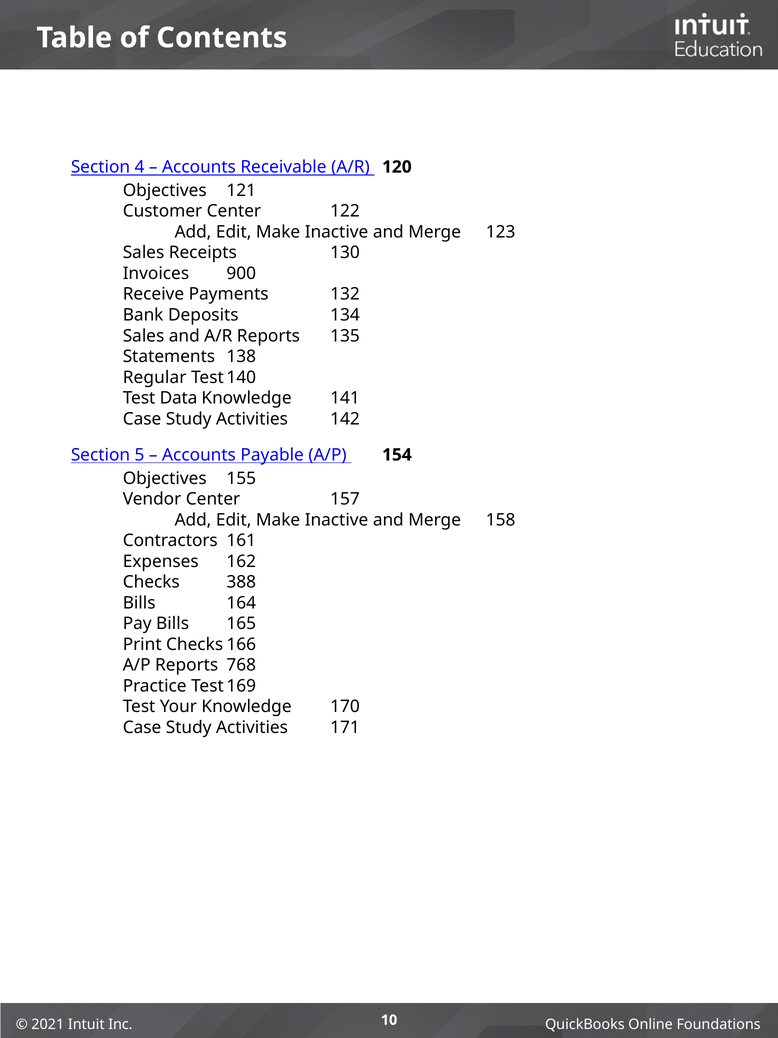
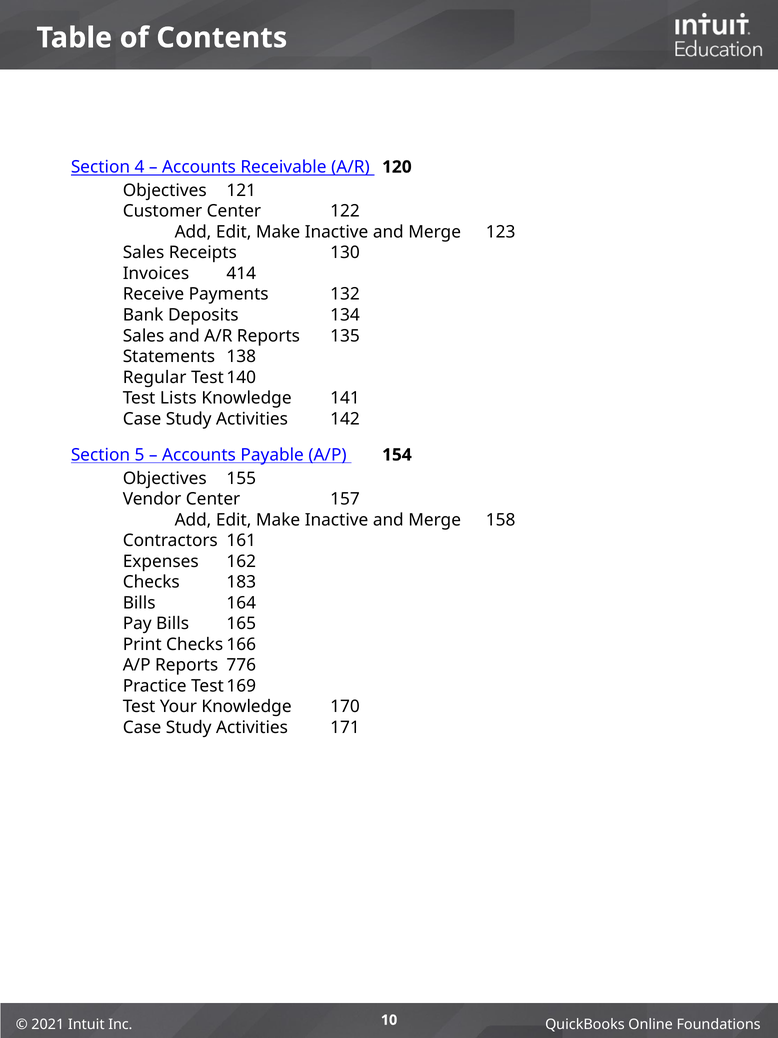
900: 900 -> 414 (241, 273)
Data: Data -> Lists (178, 398)
388: 388 -> 183 (241, 582)
768: 768 -> 776 (241, 665)
